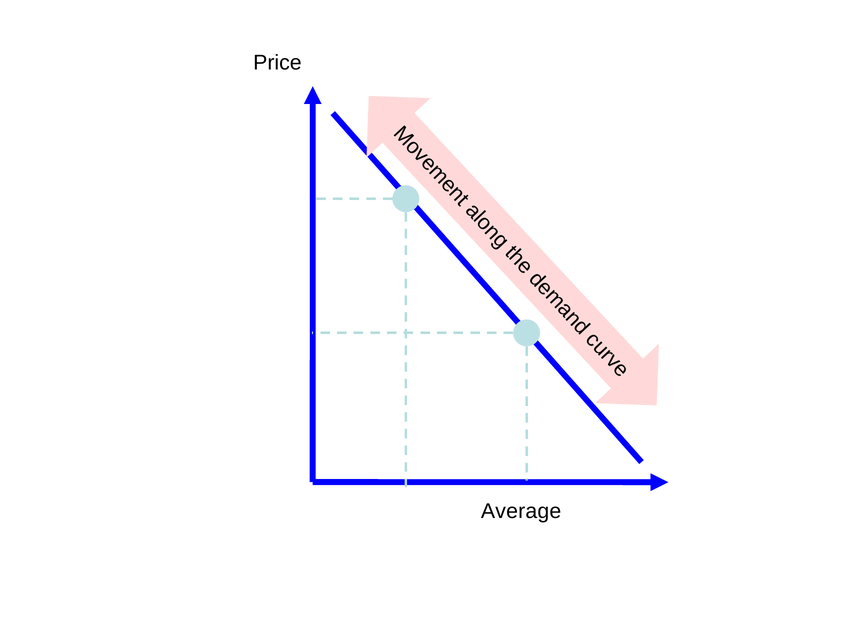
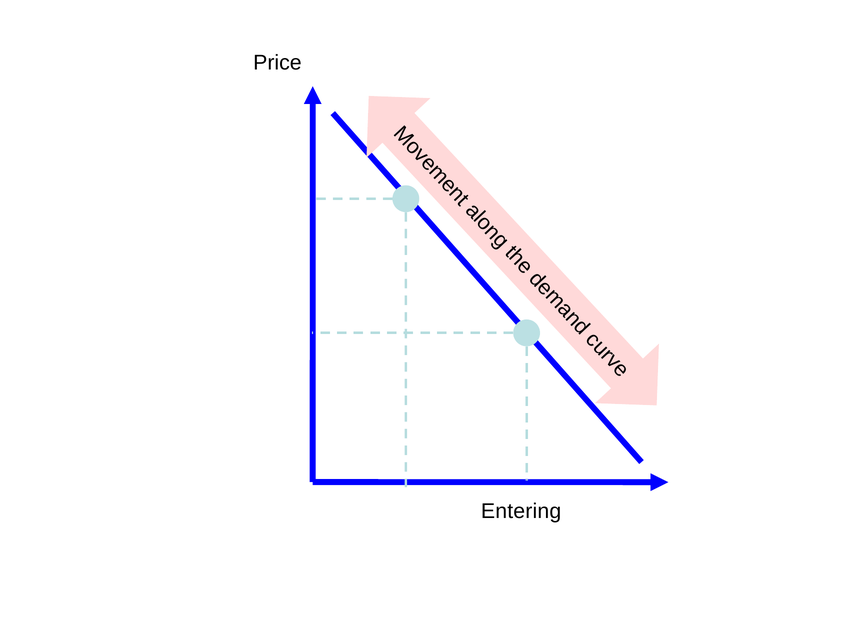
Average: Average -> Entering (521, 511)
